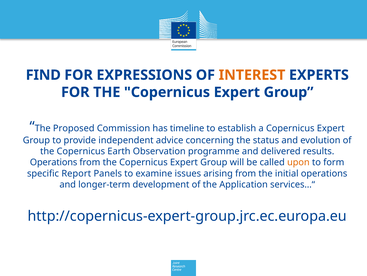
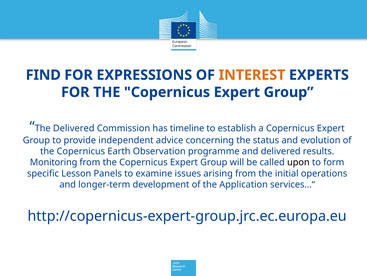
The Proposed: Proposed -> Delivered (74, 128)
Operations: Operations -> Monitoring (54, 162)
upon colour: orange -> black (298, 162)
Report: Report -> Lesson (76, 173)
